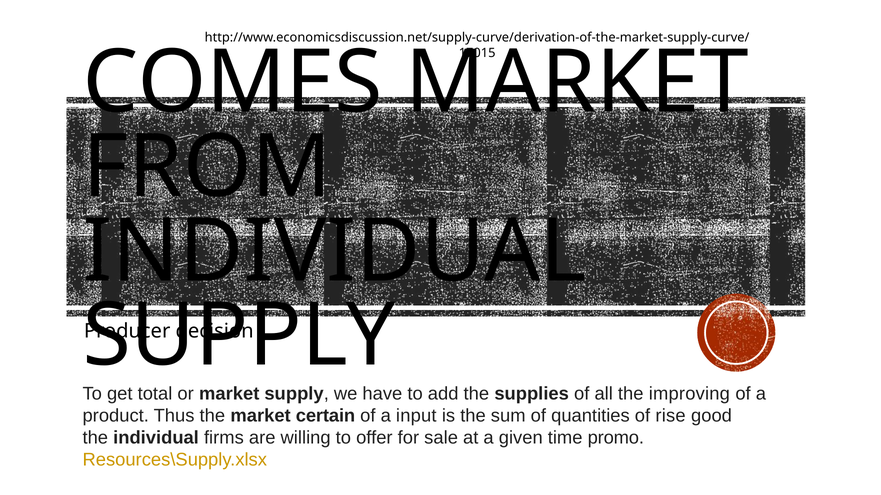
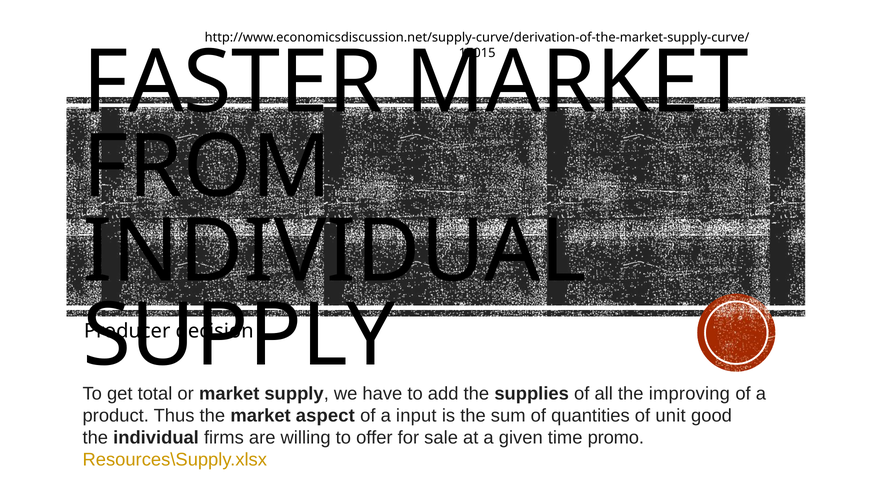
COMES: COMES -> FASTER (233, 83)
certain: certain -> aspect (325, 416)
rise: rise -> unit (671, 416)
